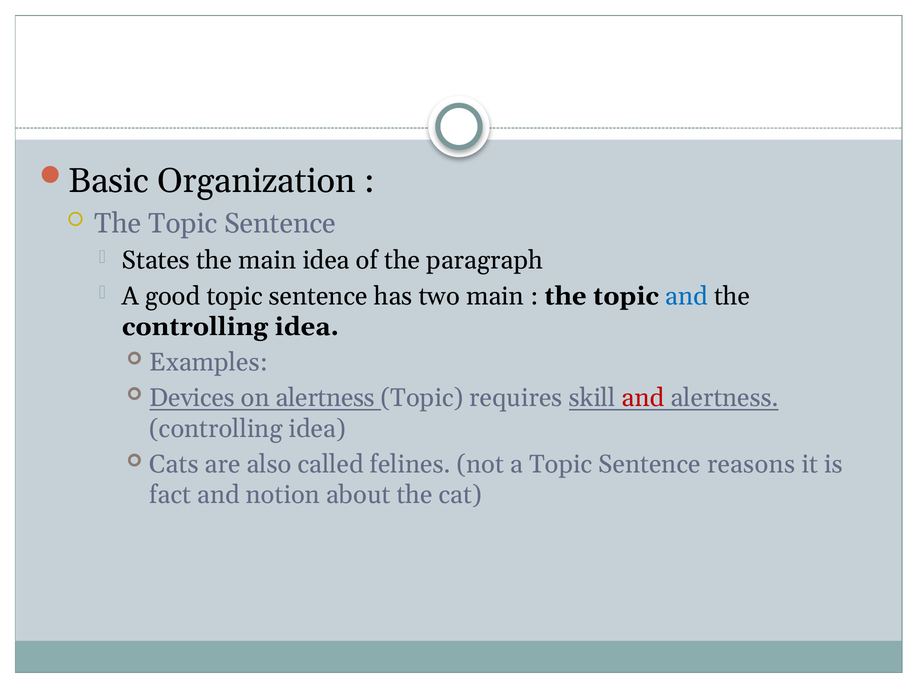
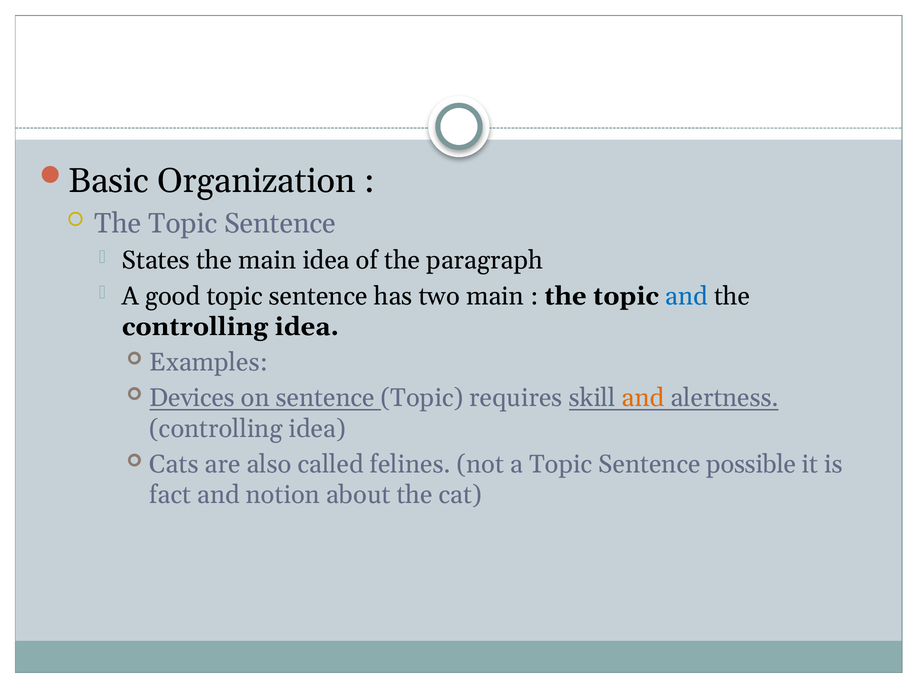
on alertness: alertness -> sentence (325, 398)
and colour: red -> orange (643, 398)
reasons: reasons -> possible (751, 465)
